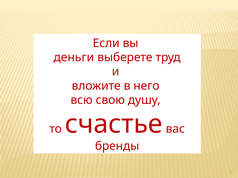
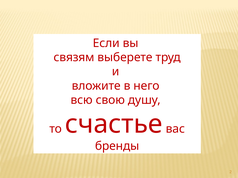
деньги: деньги -> связям (74, 57)
